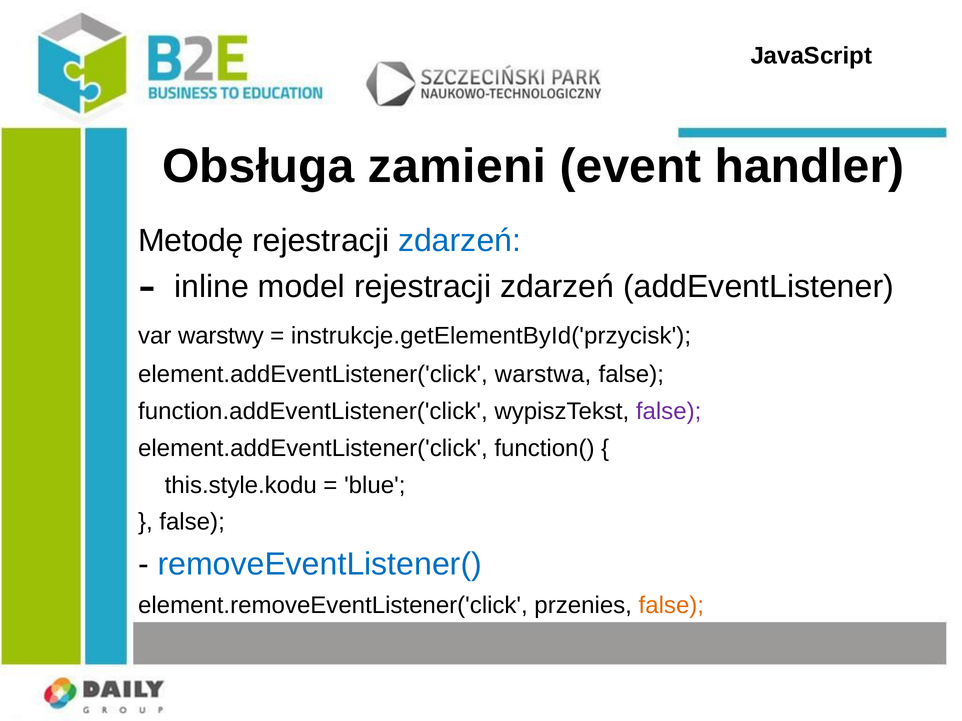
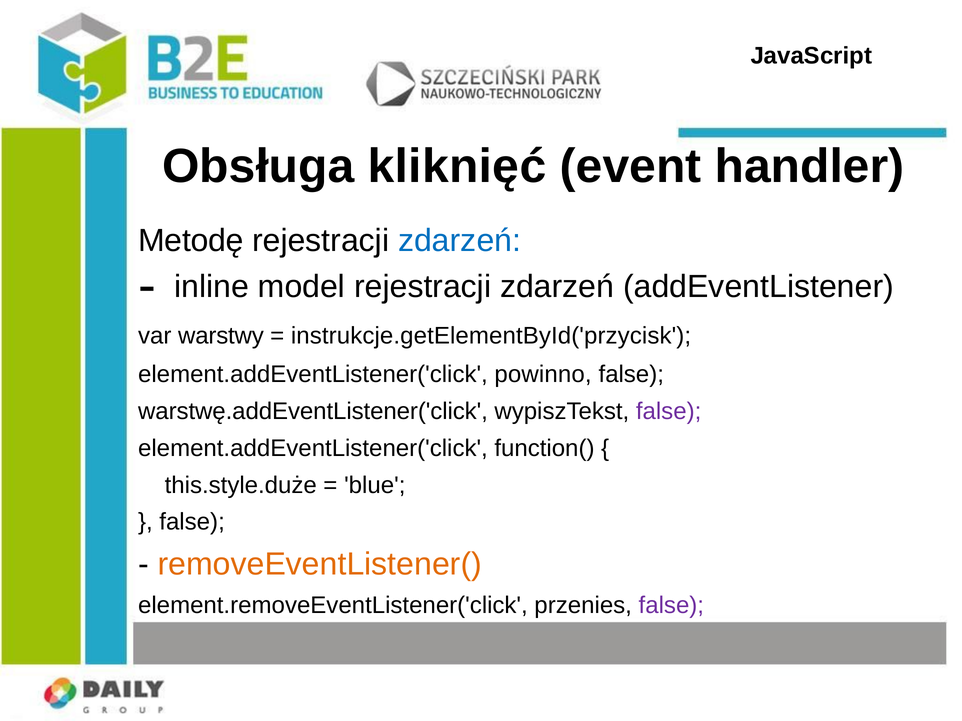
zamieni: zamieni -> kliknięć (457, 166)
warstwa: warstwa -> powinno (543, 375)
function.addEventListener('click: function.addEventListener('click -> warstwę.addEventListener('click (313, 412)
this.style.kodu: this.style.kodu -> this.style.duże (241, 485)
removeEventListener( colour: blue -> orange (320, 565)
false colour: orange -> purple (671, 606)
